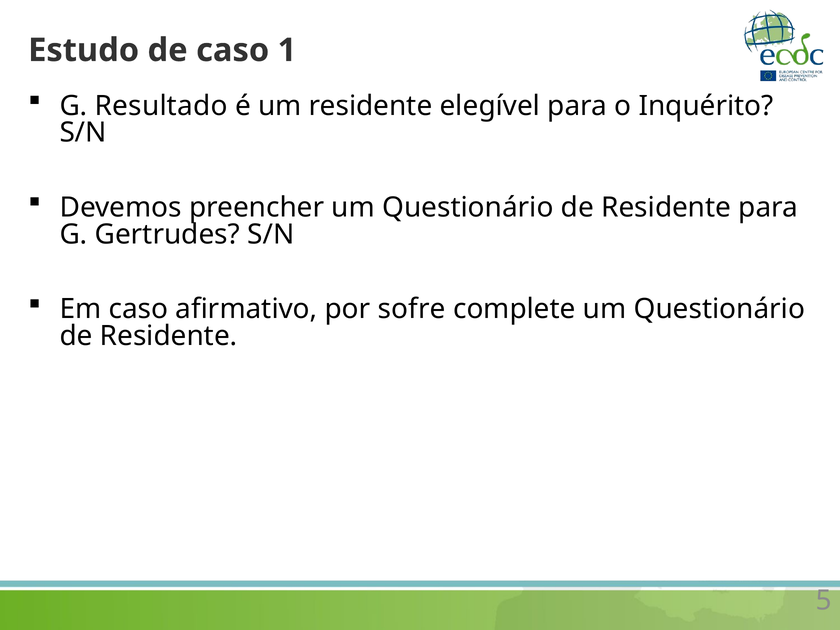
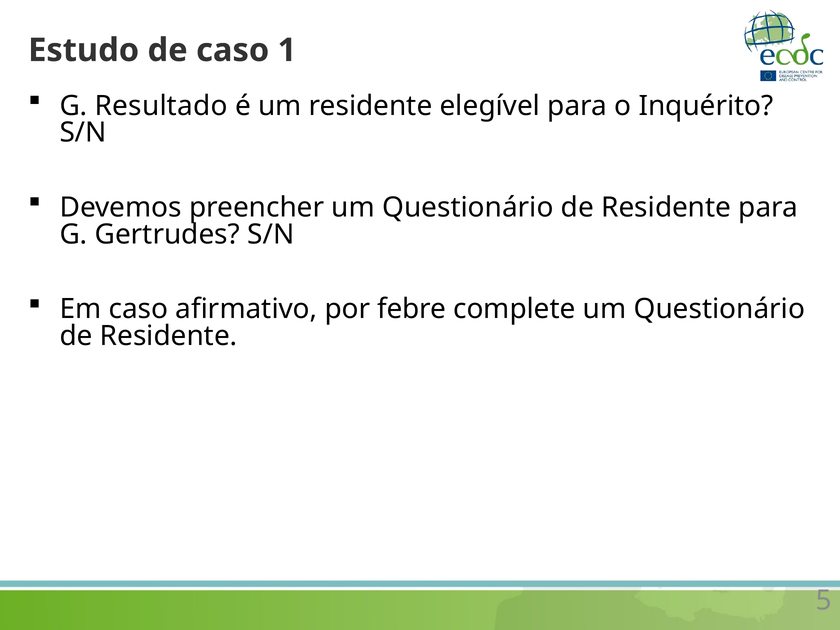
sofre: sofre -> febre (412, 309)
